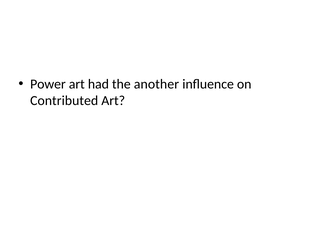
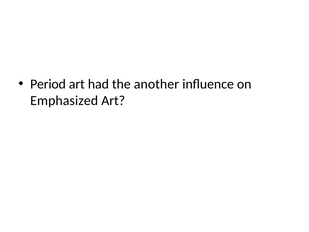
Power: Power -> Period (48, 84)
Contributed: Contributed -> Emphasized (64, 101)
